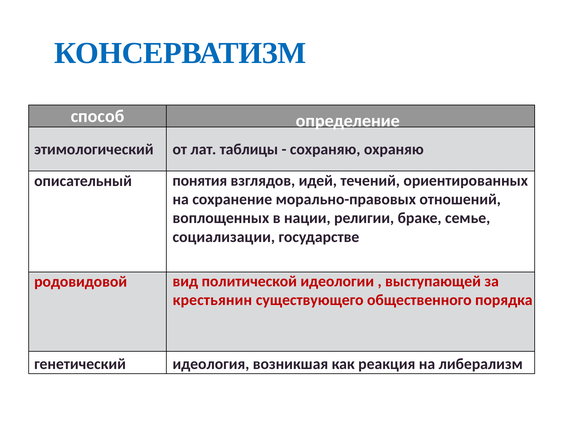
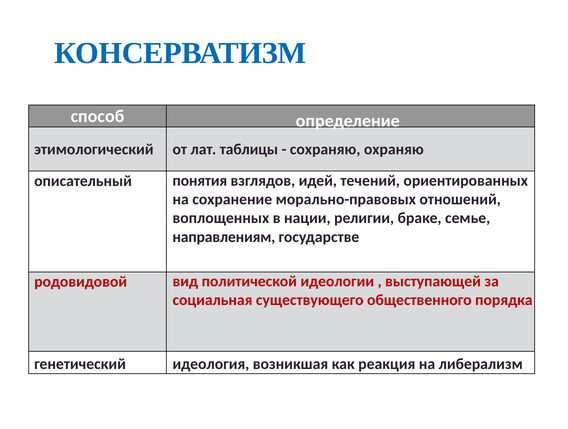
социализации: социализации -> направлениям (224, 237)
крестьянин: крестьянин -> социальная (212, 300)
